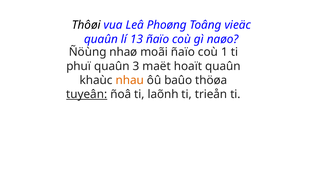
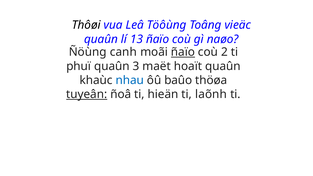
Phoøng: Phoøng -> Töôùng (167, 25)
nhaø: nhaø -> canh (123, 52)
ñaïo underline: none -> present (183, 52)
1: 1 -> 2 (224, 52)
nhau colour: orange -> blue (130, 80)
laõnh: laõnh -> hieän (163, 94)
trieån: trieån -> laõnh (211, 94)
